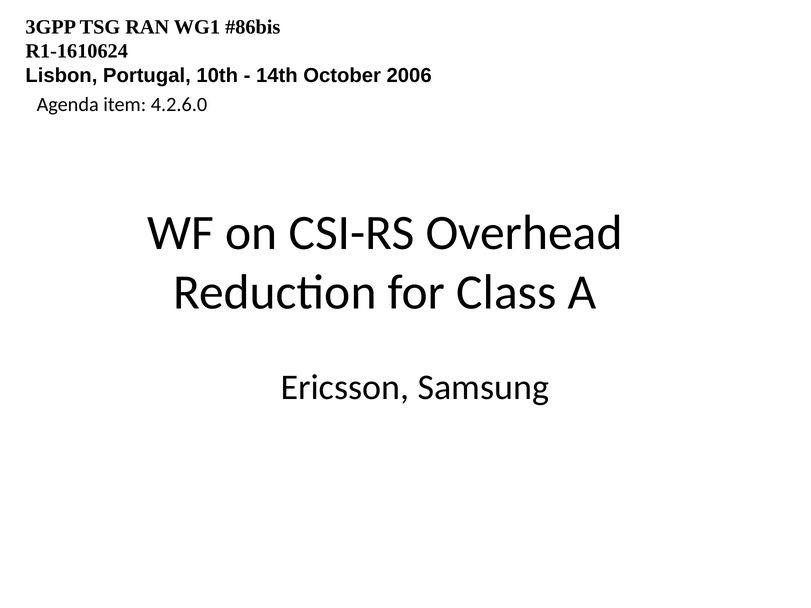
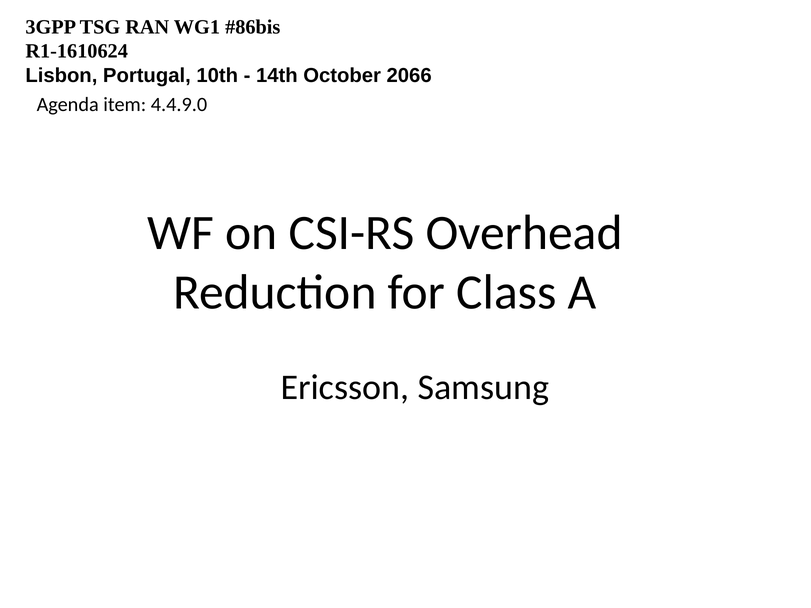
2006: 2006 -> 2066 (409, 76)
4.2.6.0: 4.2.6.0 -> 4.4.9.0 (179, 105)
